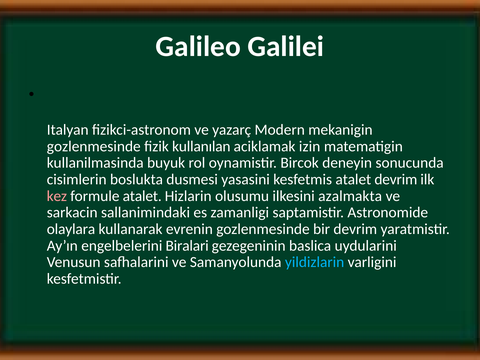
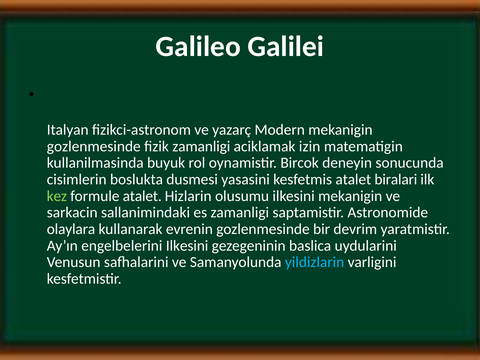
fizik kullanılan: kullanılan -> zamanligi (201, 146)
atalet devrim: devrim -> biralari (396, 179)
kez colour: pink -> light green (57, 196)
ilkesini azalmakta: azalmakta -> mekanigin (350, 196)
engelbelerini Biralari: Biralari -> Ilkesini (187, 246)
